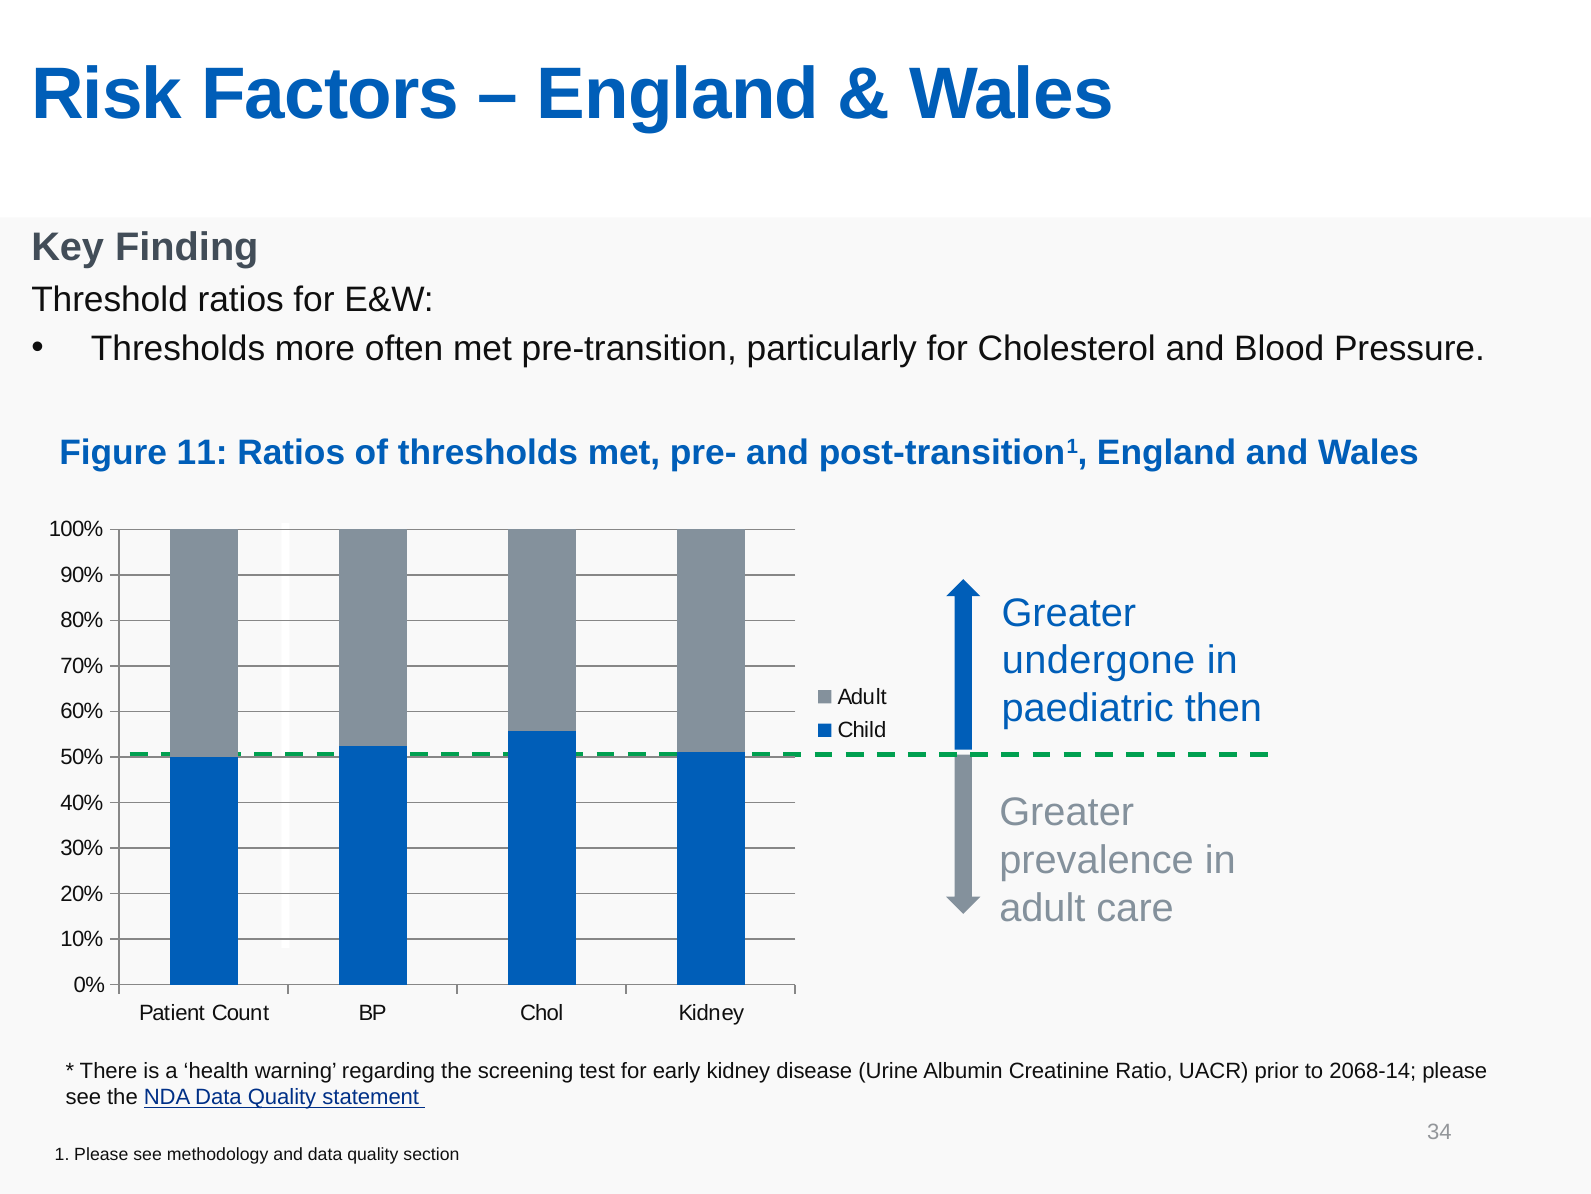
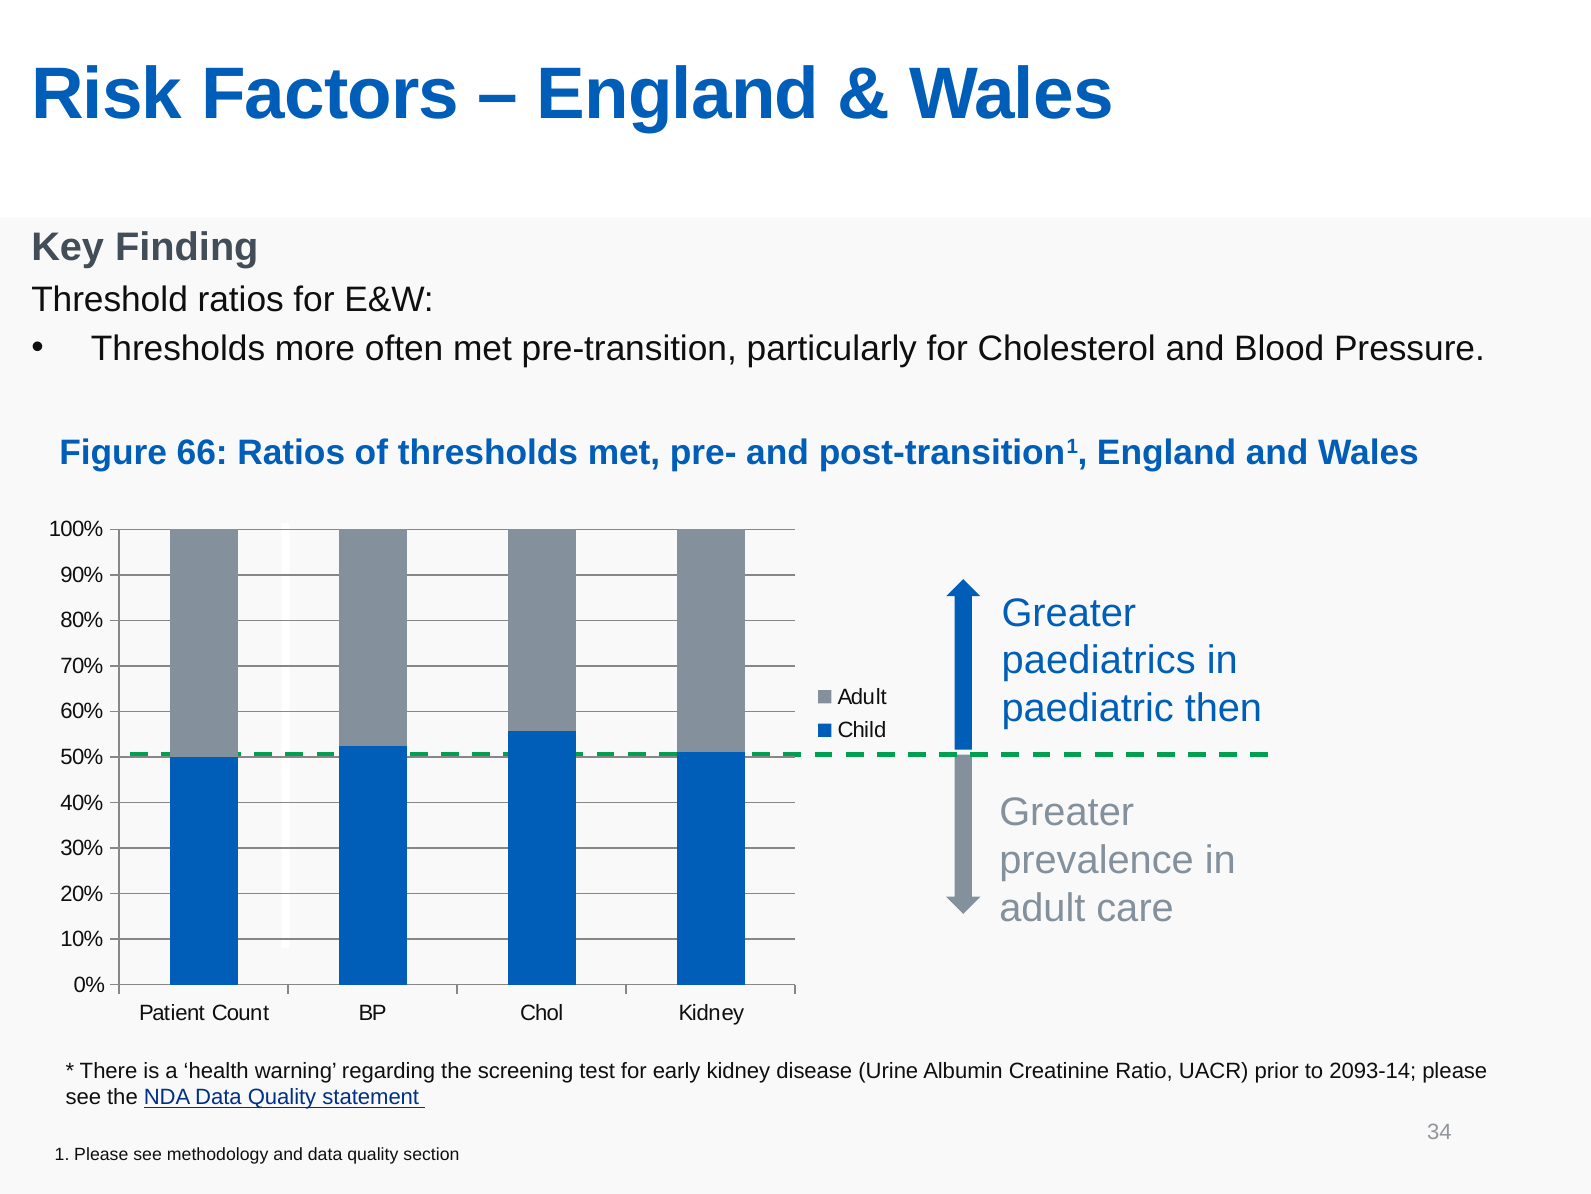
11: 11 -> 66 (202, 452)
undergone: undergone -> paediatrics (1099, 660)
2068-14: 2068-14 -> 2093-14 (1373, 1070)
